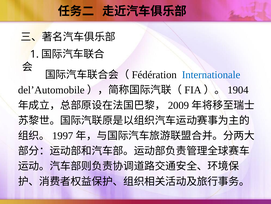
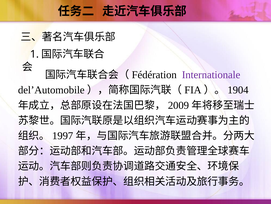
Internationale colour: blue -> purple (211, 75)
